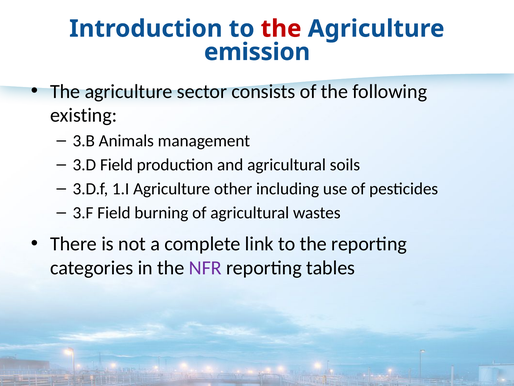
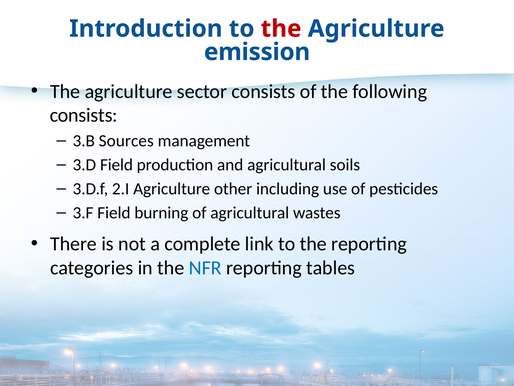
existing: existing -> consists (84, 115)
Animals: Animals -> Sources (126, 141)
1.I: 1.I -> 2.I (121, 189)
NFR colour: purple -> blue (205, 268)
